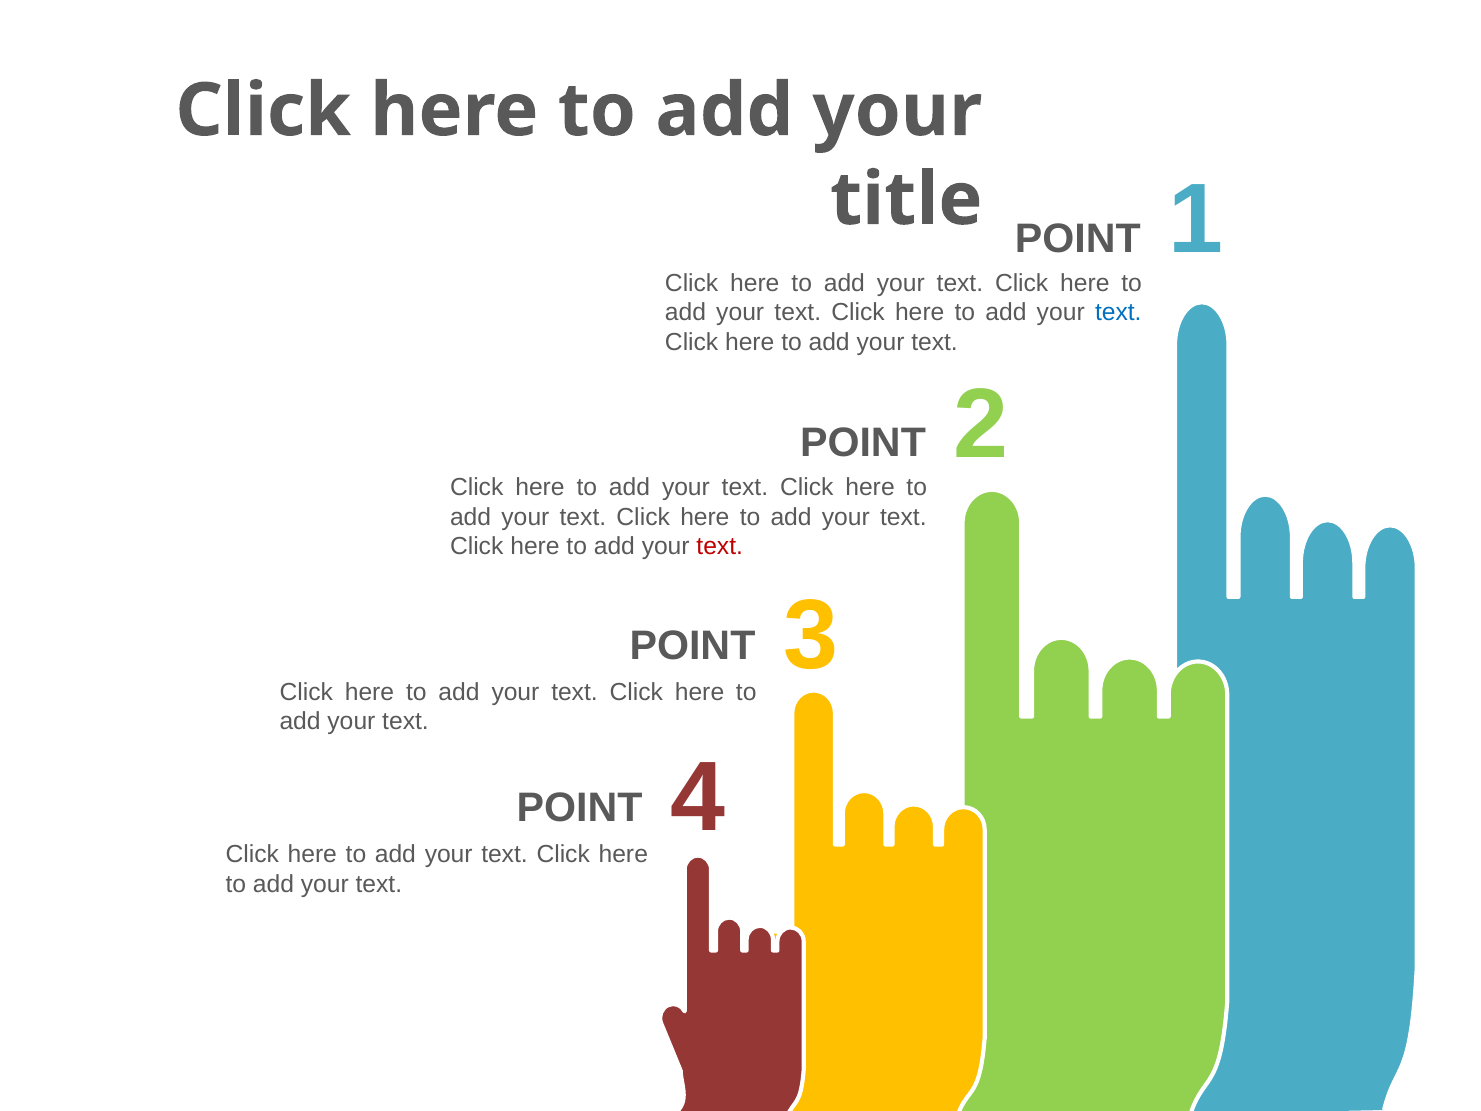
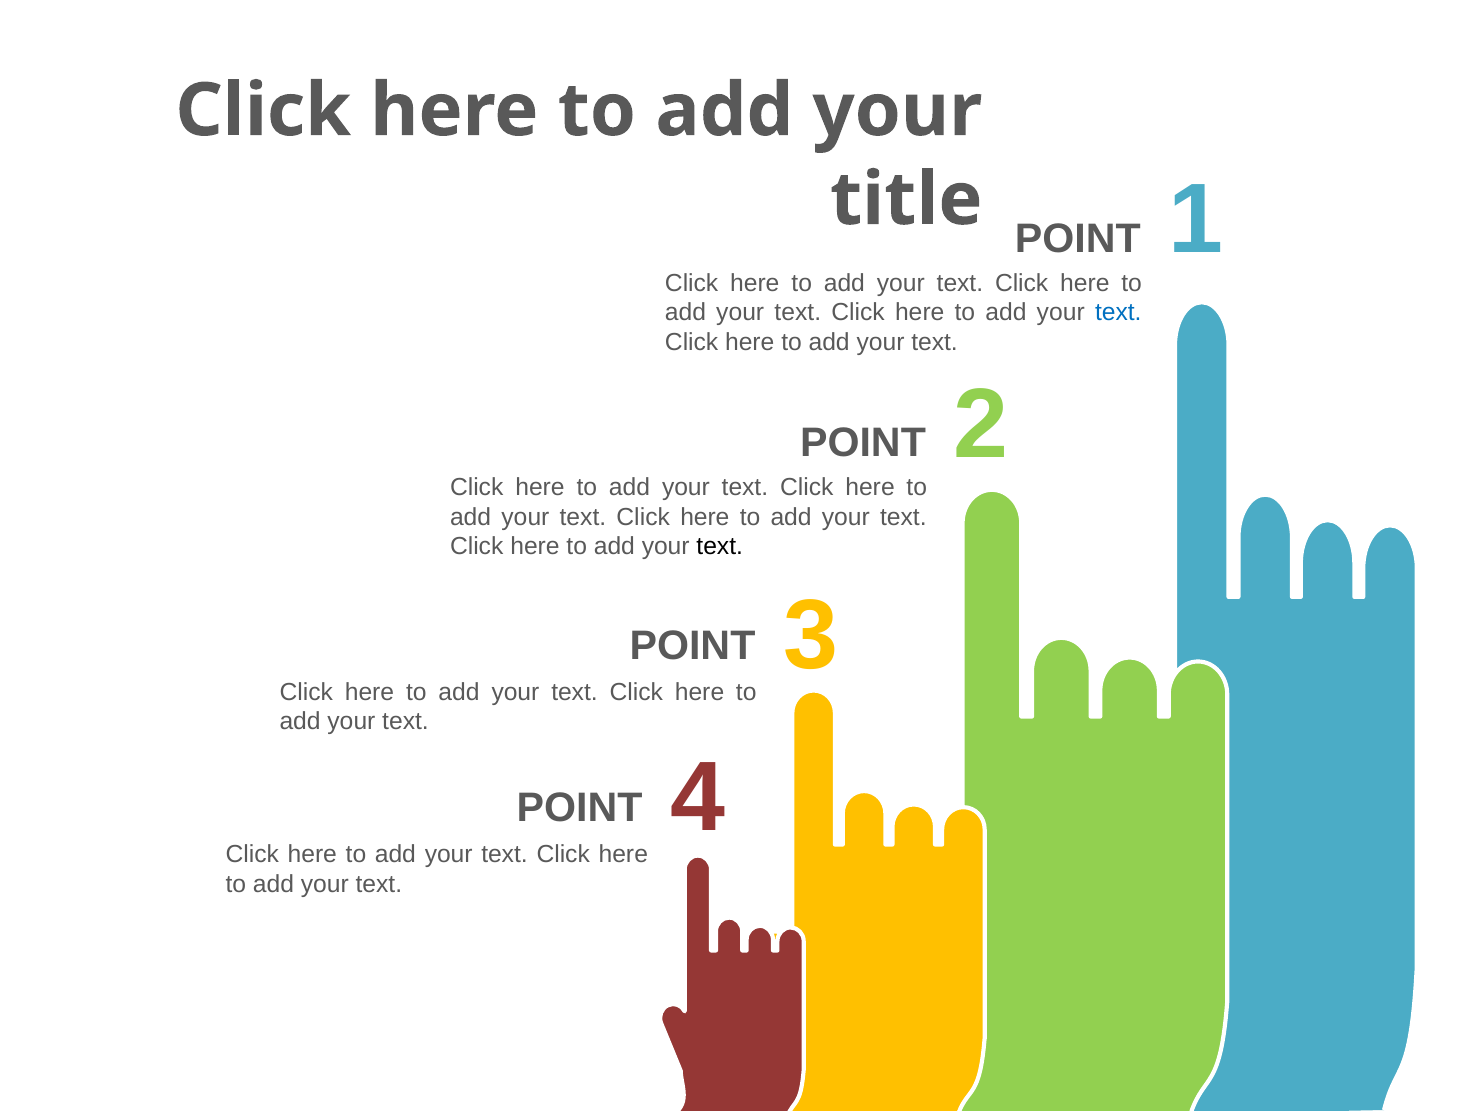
text colour: red -> black (720, 546)
